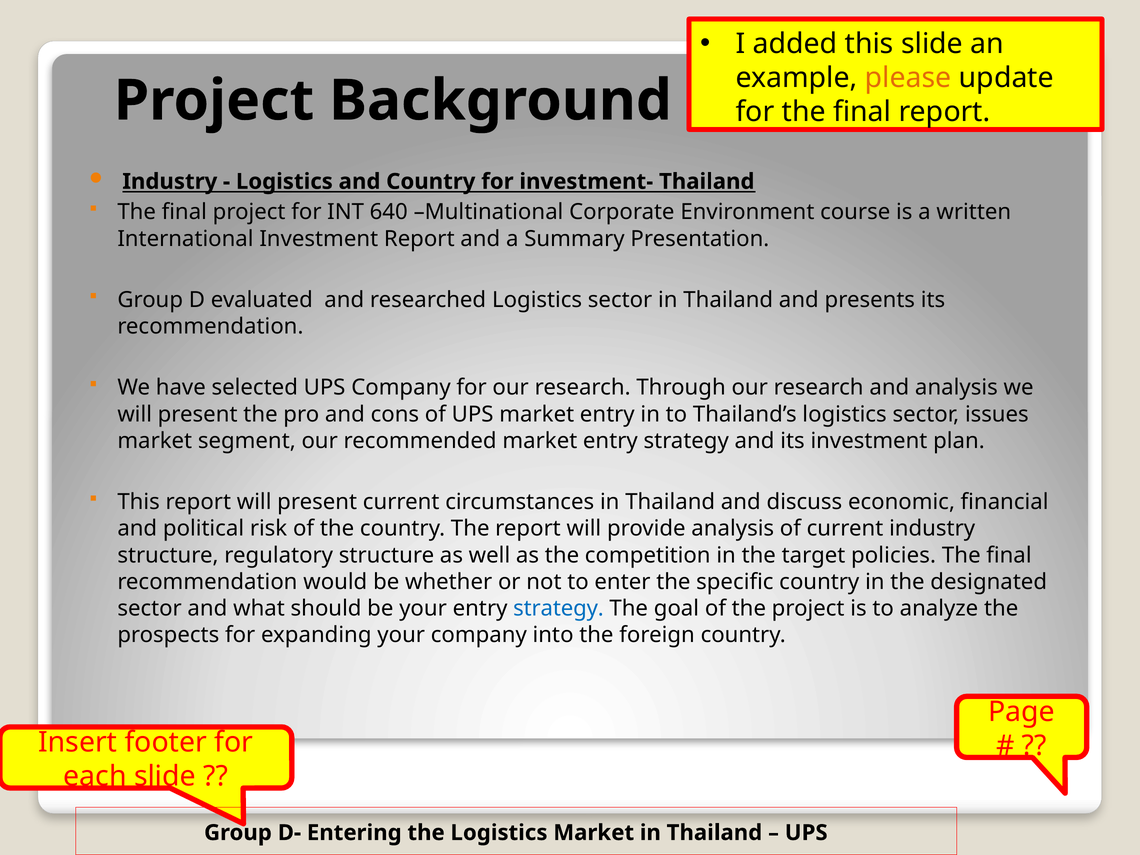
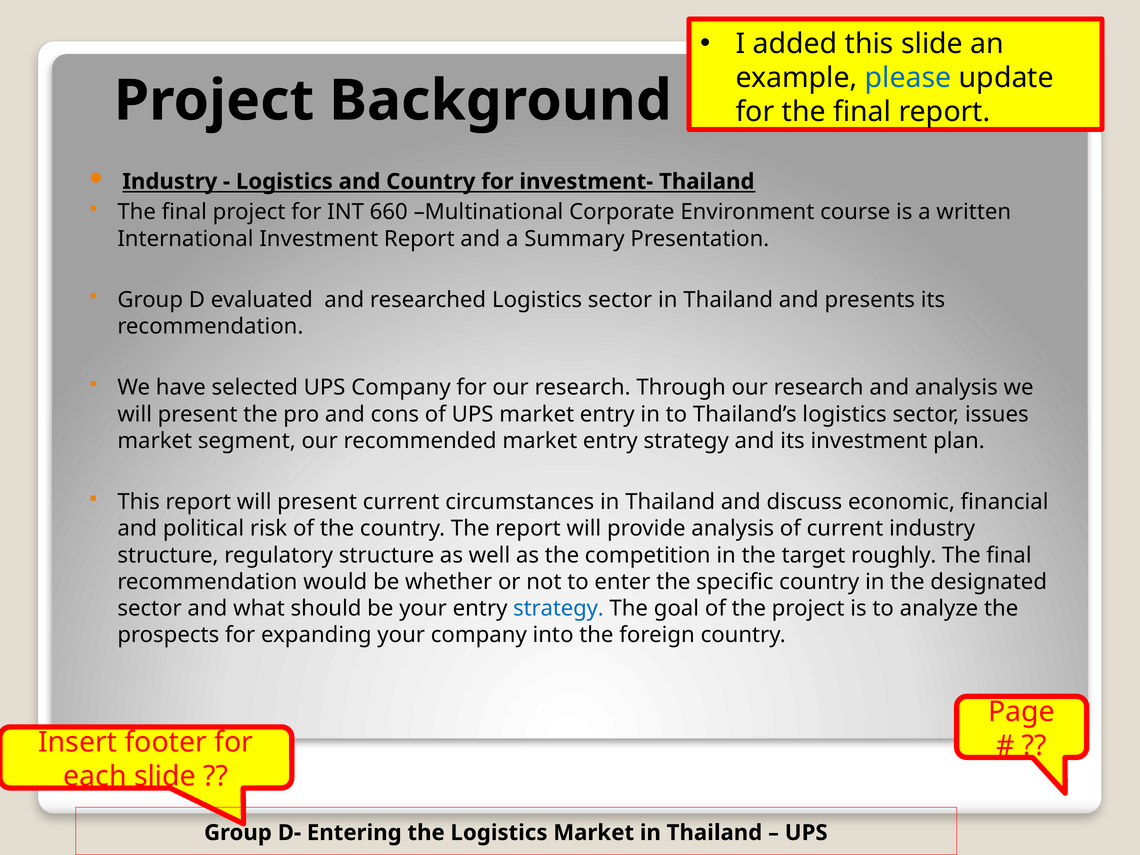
please colour: orange -> blue (908, 78)
640: 640 -> 660 (389, 212)
policies: policies -> roughly (894, 555)
